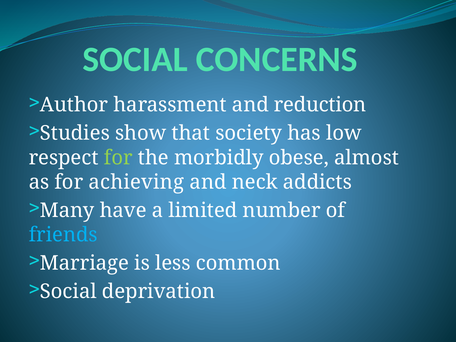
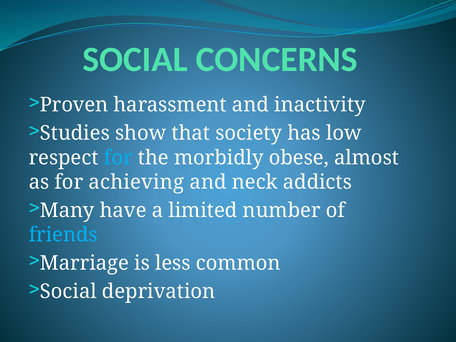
Author: Author -> Proven (74, 105)
reduction: reduction -> inactivity (320, 105)
for colour: light green -> light blue (118, 158)
